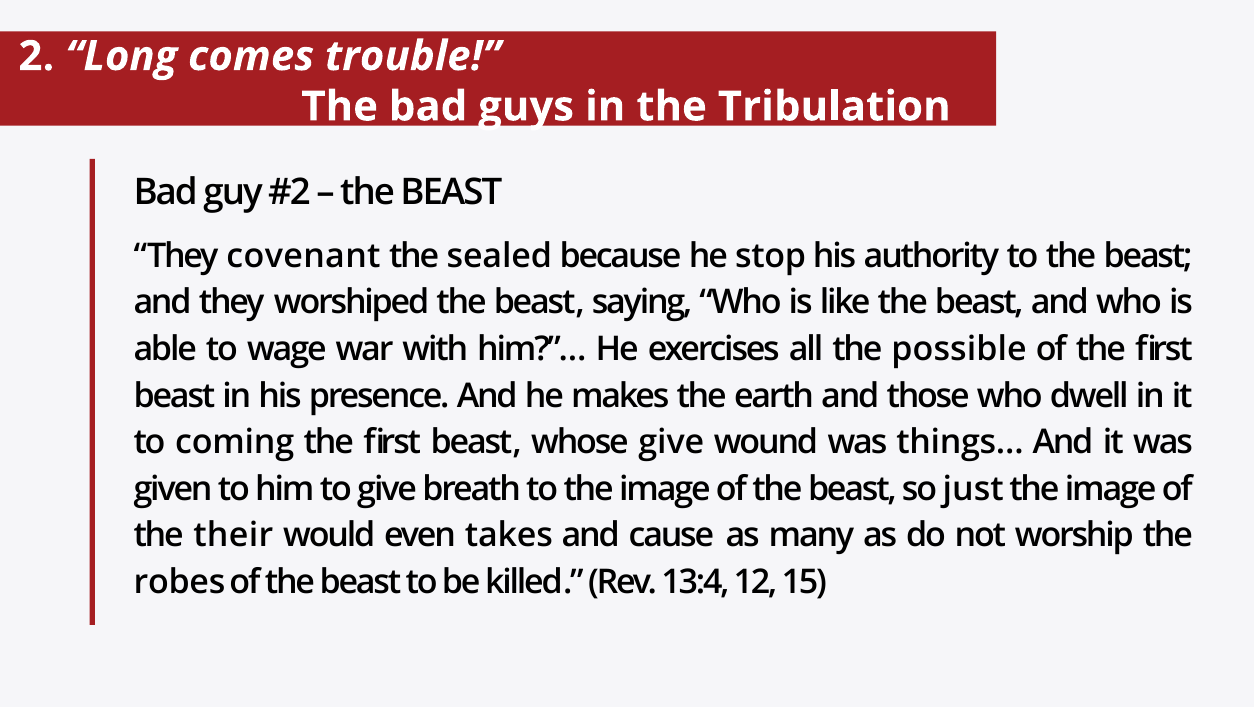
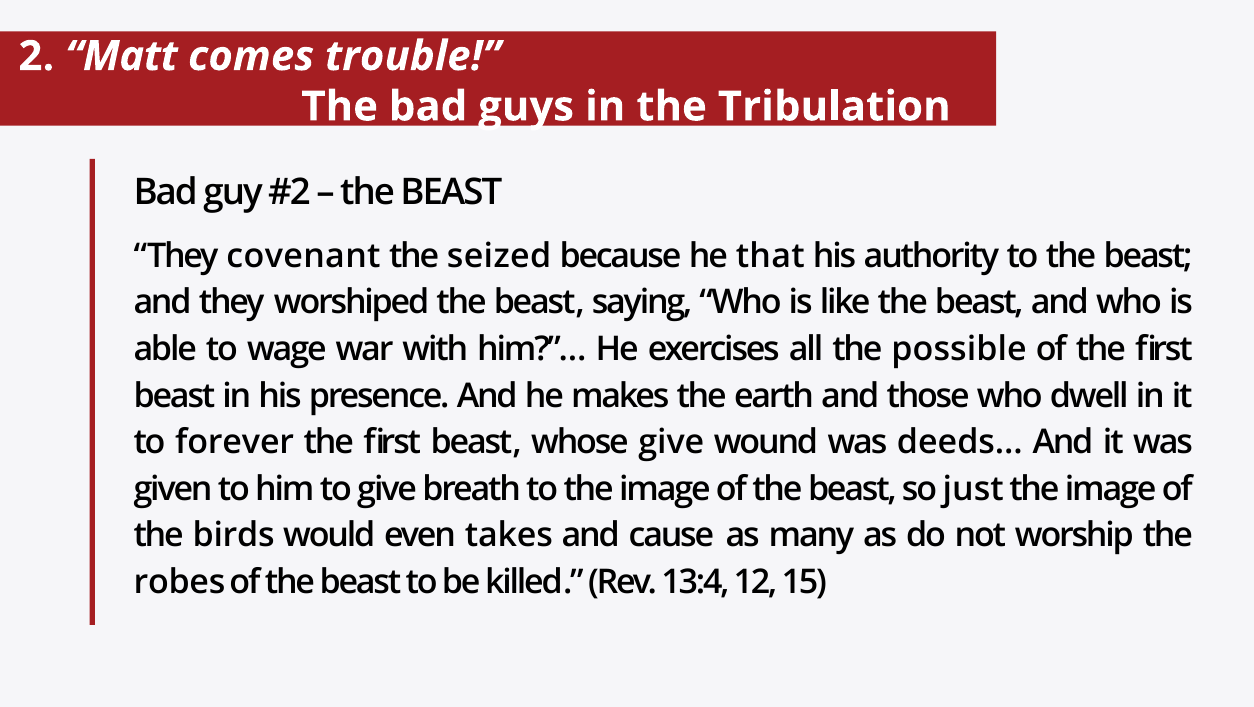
Long: Long -> Matt (121, 56)
sealed: sealed -> seized (499, 256)
stop: stop -> that (770, 256)
coming: coming -> forever (235, 442)
things…: things… -> deeds… (960, 442)
their: their -> birds (234, 536)
